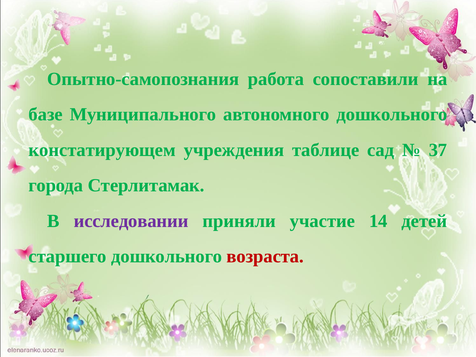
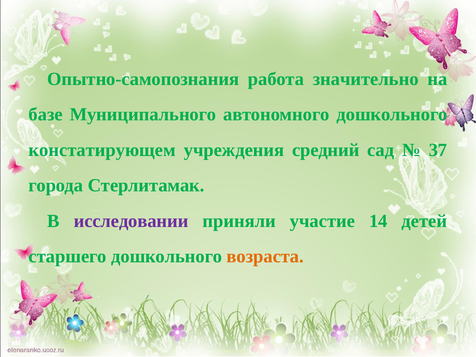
сопоставили: сопоставили -> значительно (366, 79)
таблице: таблице -> средний (326, 150)
возраста colour: red -> orange (265, 256)
